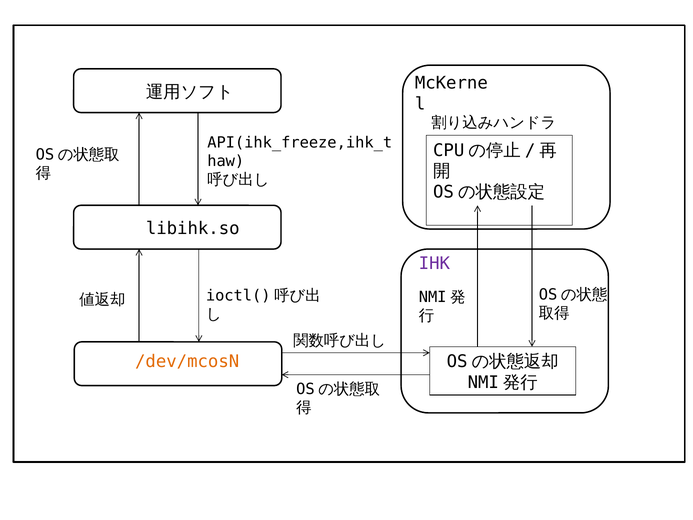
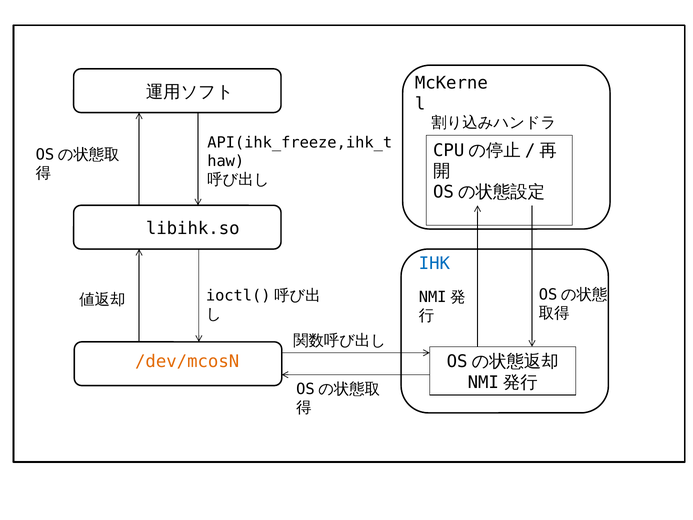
IHK colour: purple -> blue (434, 263)
